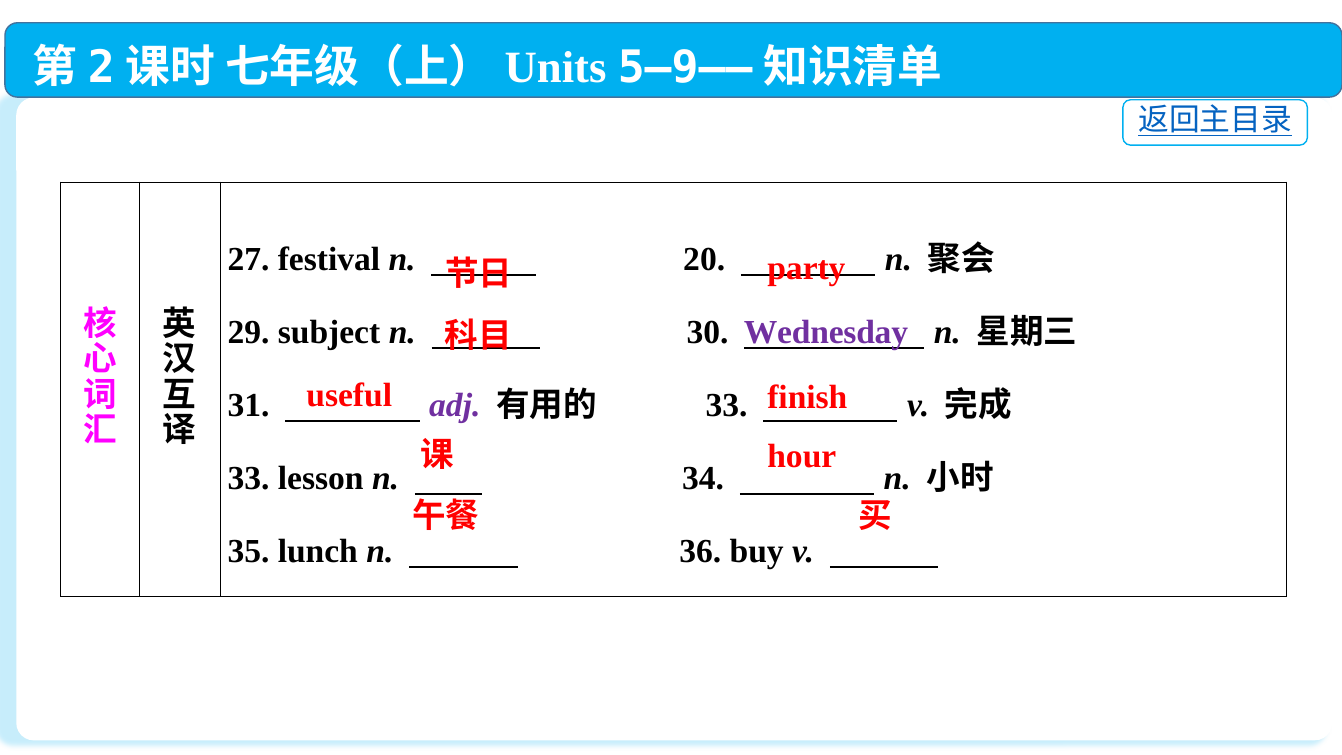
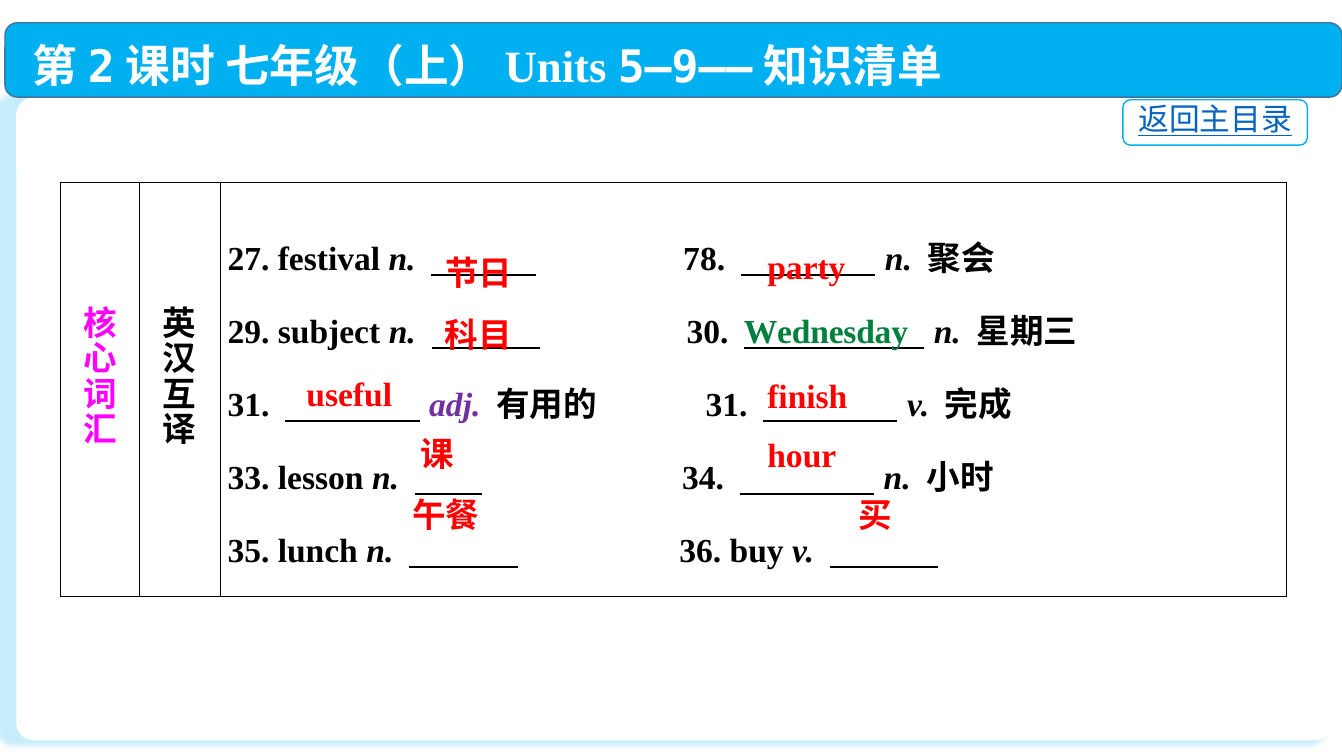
20: 20 -> 78 (704, 259)
Wednesday colour: purple -> green (826, 332)
33: 33 -> 31 (727, 405)
